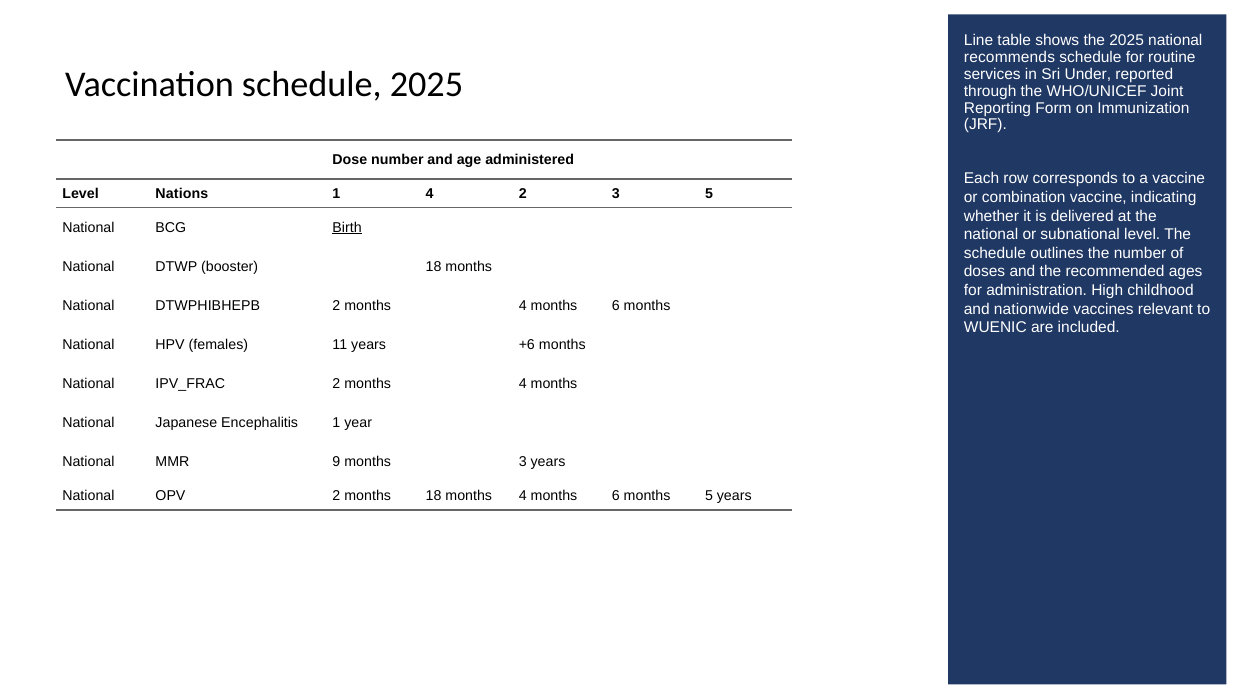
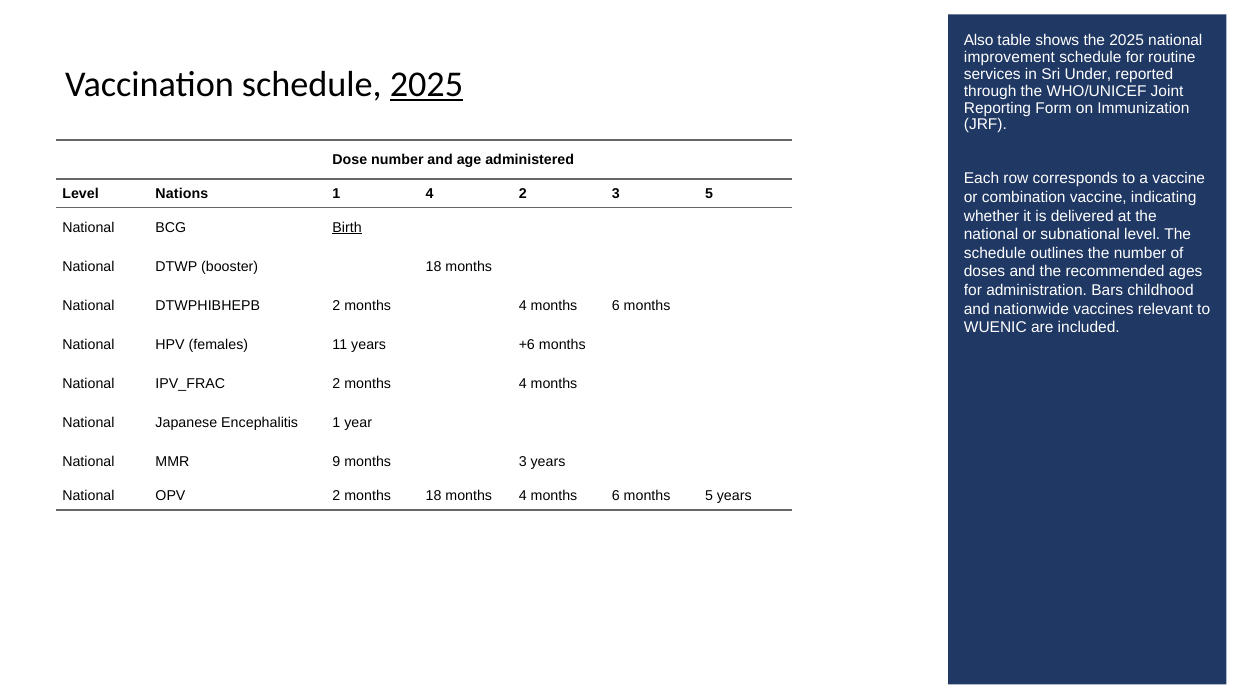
Line: Line -> Also (979, 41)
recommends: recommends -> improvement (1009, 58)
2025 underline: none -> present (426, 85)
High: High -> Bars (1107, 290)
